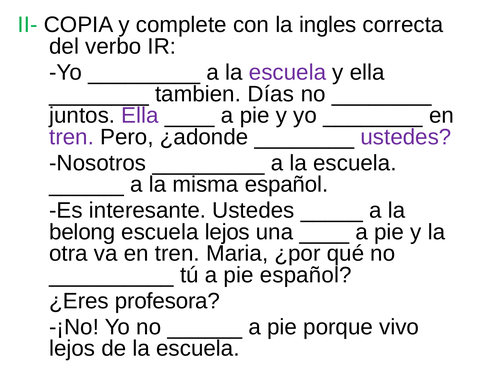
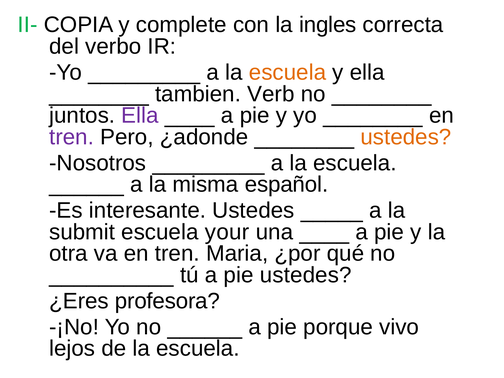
escuela colour: purple -> orange (288, 72)
Días: Días -> Verb (271, 94)
ustedes colour: purple -> orange (406, 137)
belong: belong -> submit (82, 232)
escuela lejos: lejos -> your (227, 232)
pie español: español -> ustedes (306, 275)
